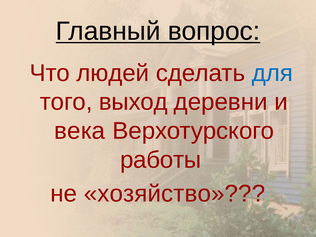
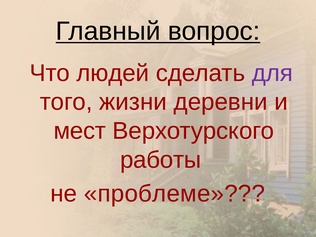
для colour: blue -> purple (272, 73)
выход: выход -> жизни (133, 102)
века: века -> мест (80, 131)
хозяйство: хозяйство -> проблеме (174, 194)
